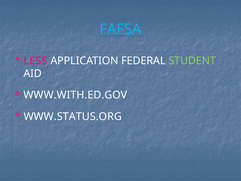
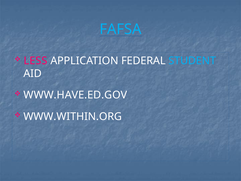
STUDENT colour: light green -> light blue (192, 61)
WWW.WITH.ED.GOV: WWW.WITH.ED.GOV -> WWW.HAVE.ED.GOV (75, 95)
WWW.STATUS.ORG: WWW.STATUS.ORG -> WWW.WITHIN.ORG (73, 116)
